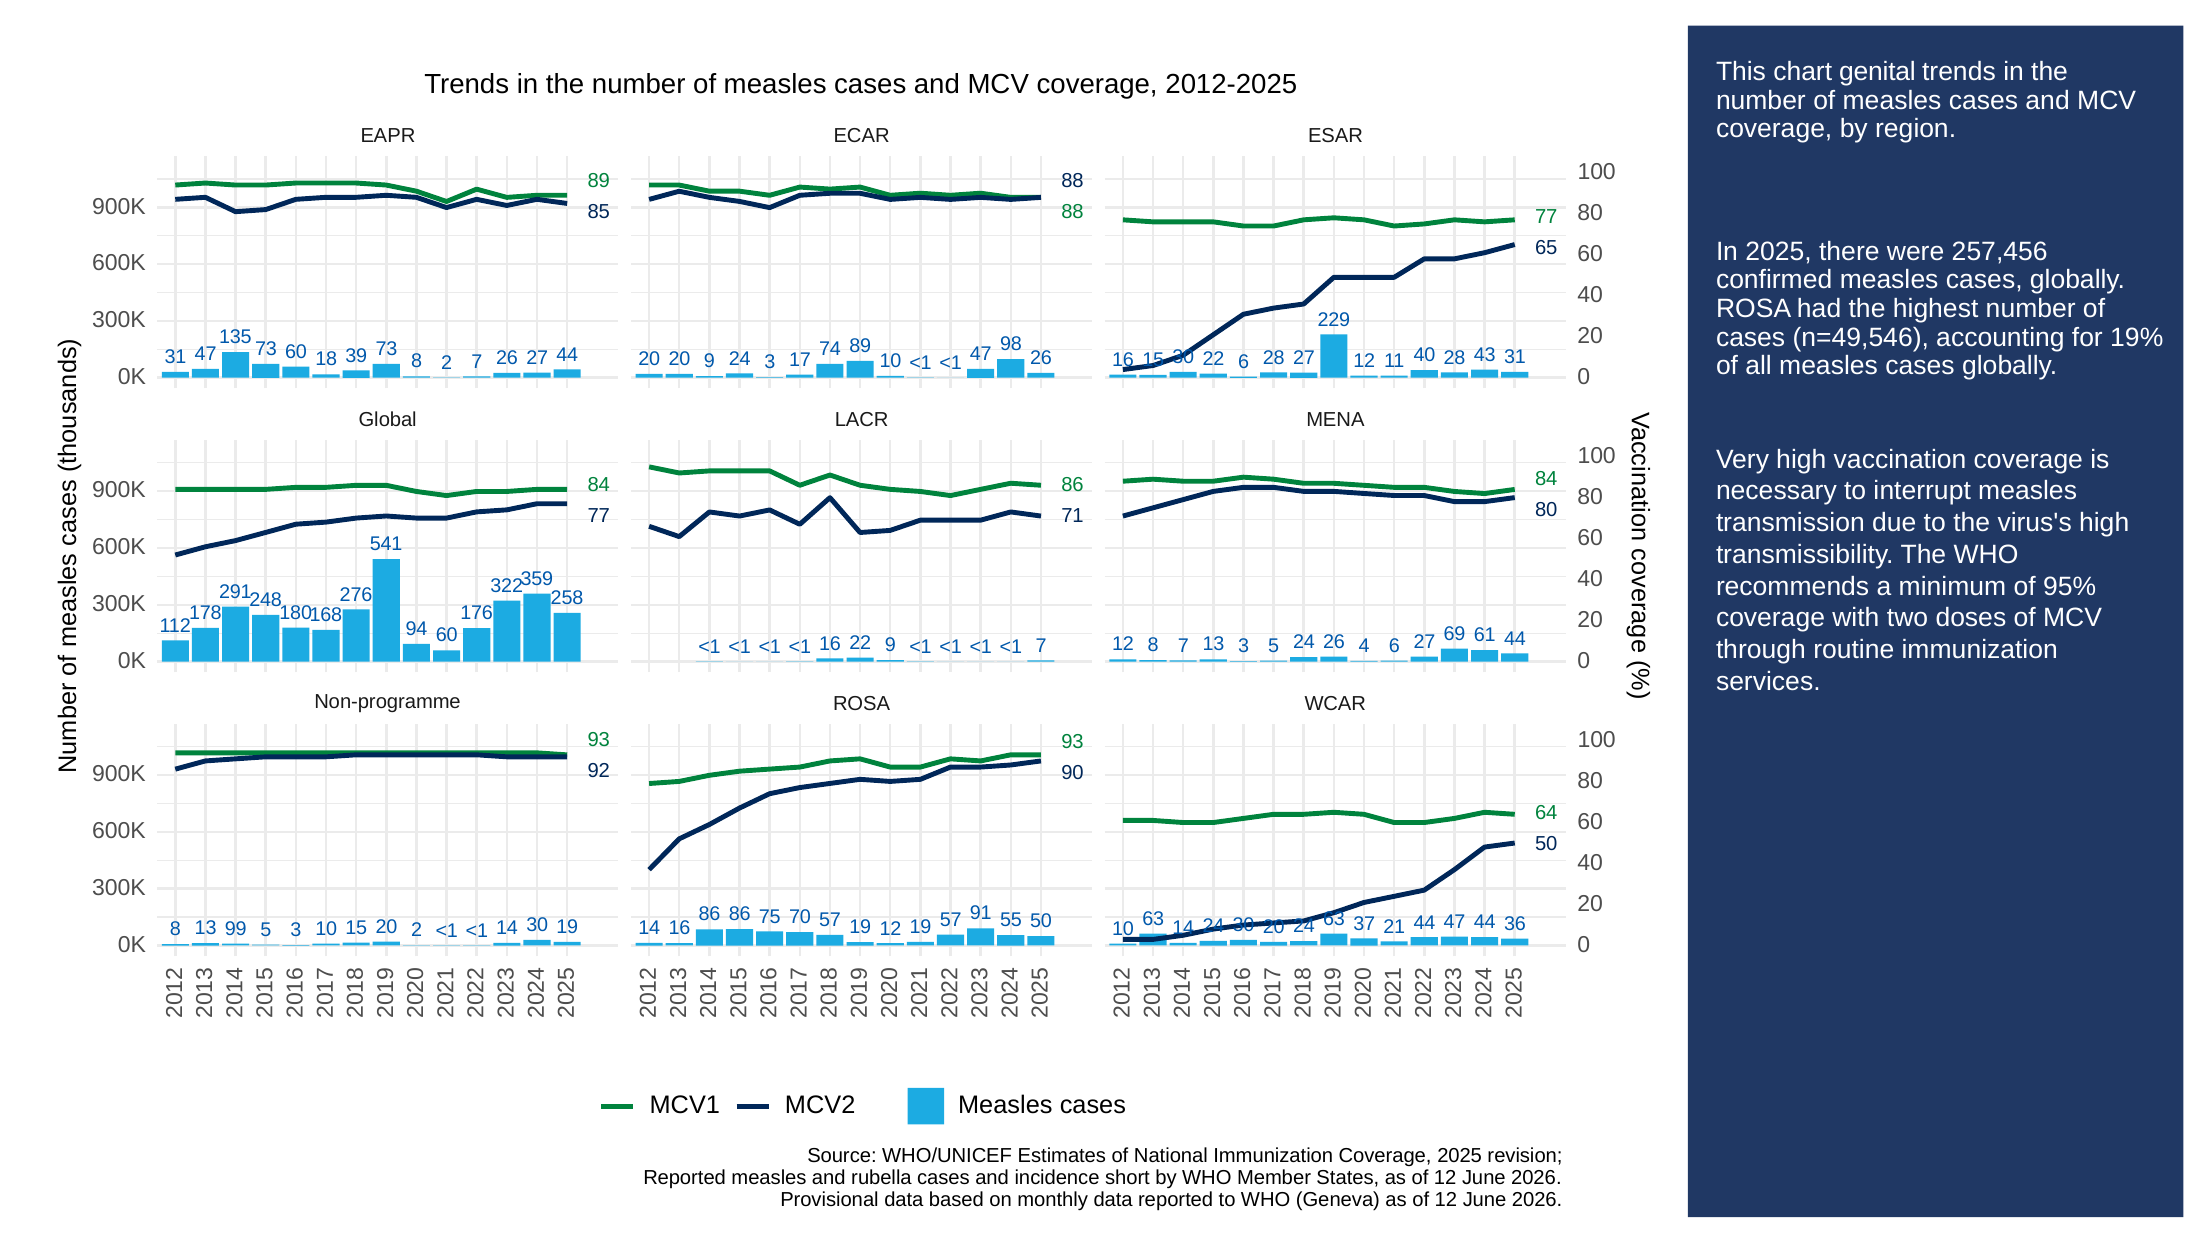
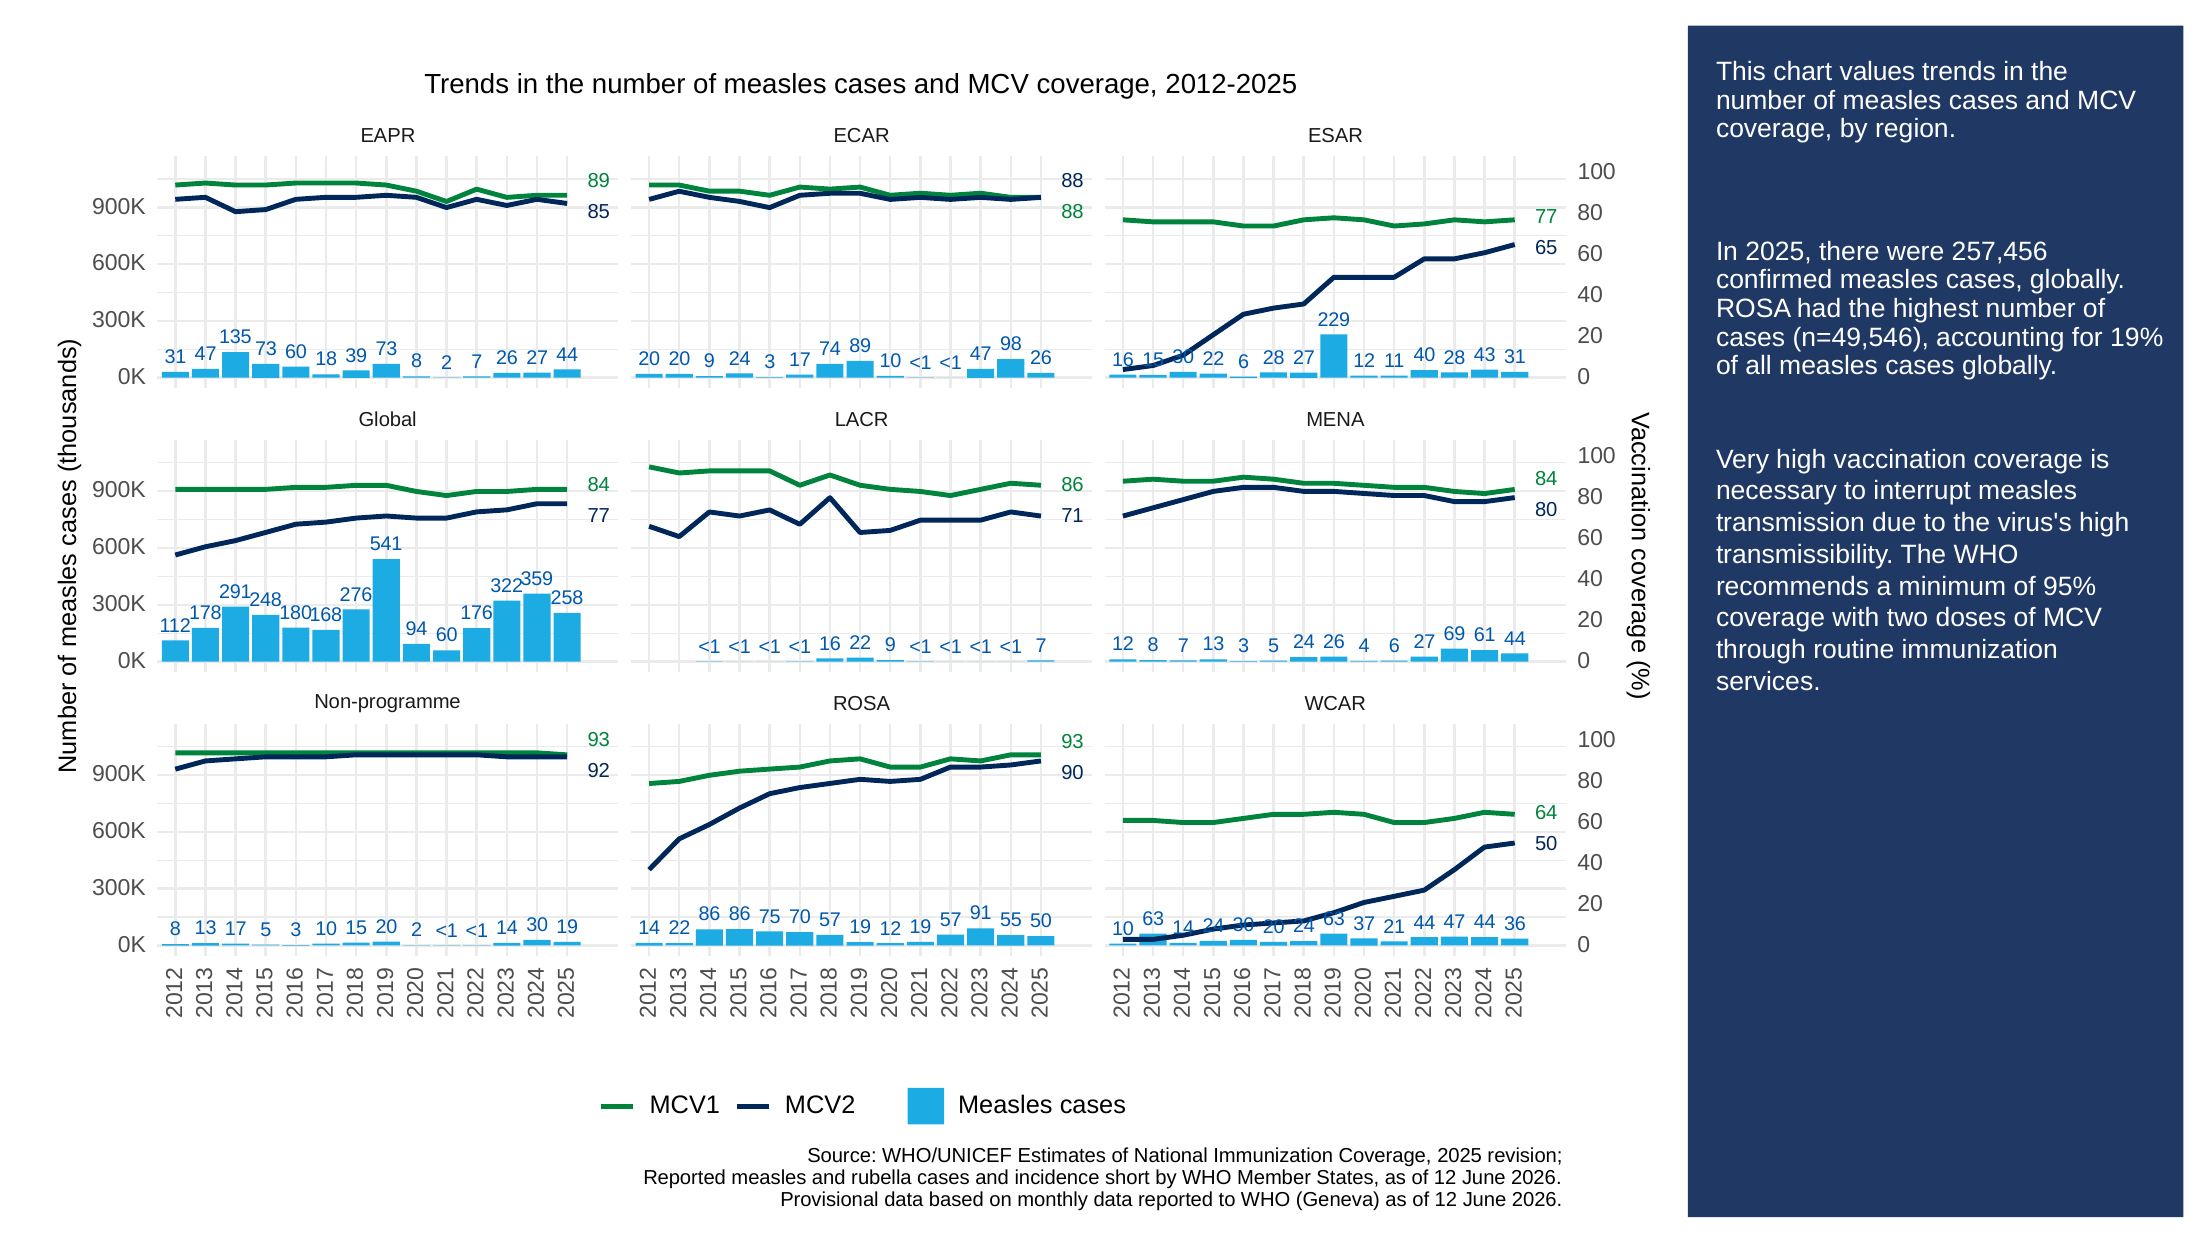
genital: genital -> values (1877, 72)
14 16: 16 -> 22 (679, 929)
13 99: 99 -> 17 (236, 929)
